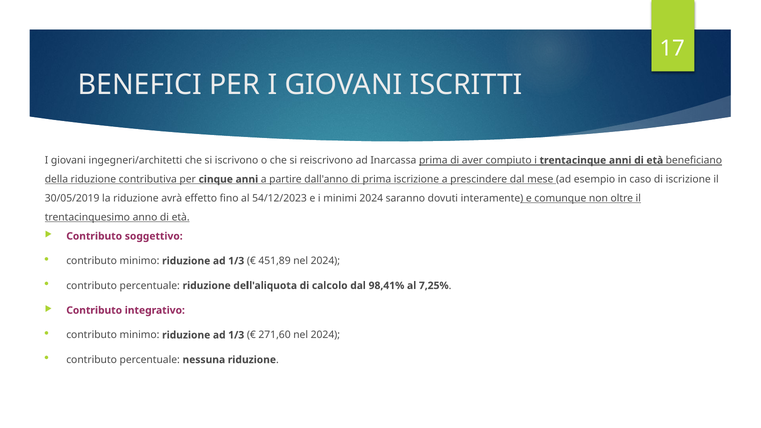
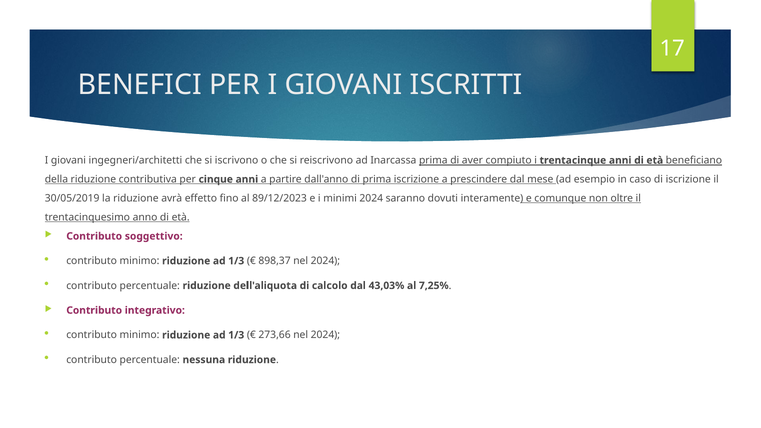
54/12/2023: 54/12/2023 -> 89/12/2023 (280, 198)
451,89: 451,89 -> 898,37 (275, 261)
98,41%: 98,41% -> 43,03% (387, 286)
271,60: 271,60 -> 273,66 (275, 335)
